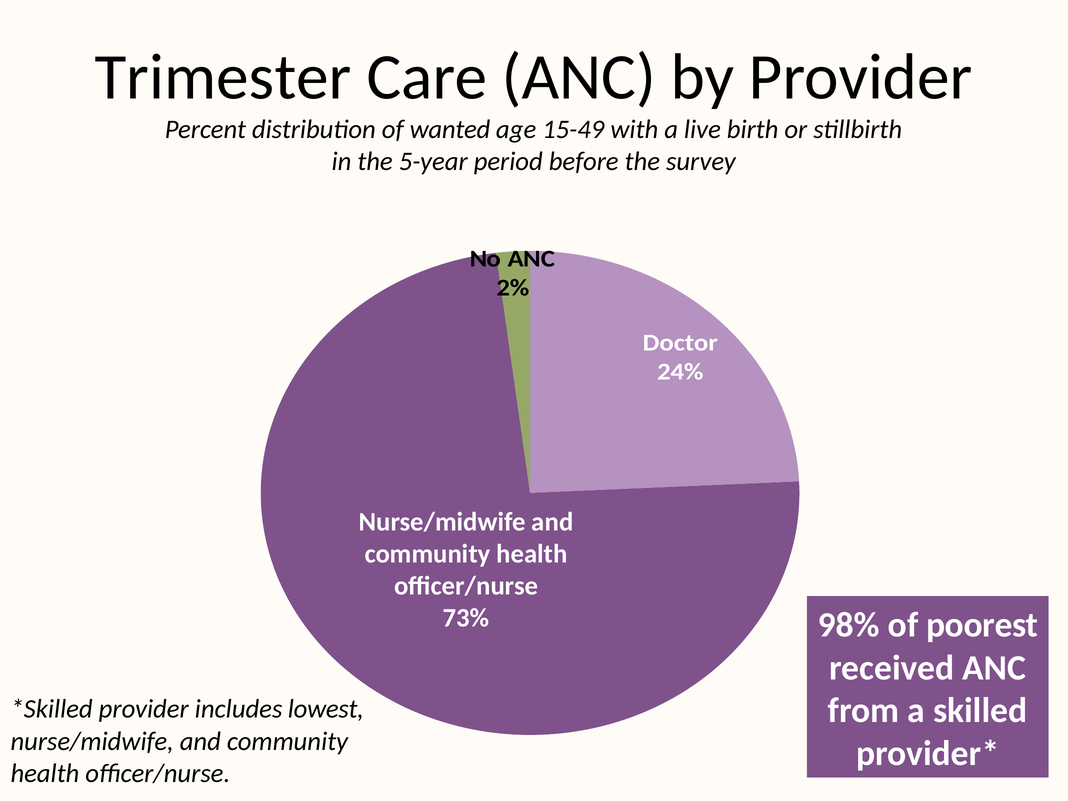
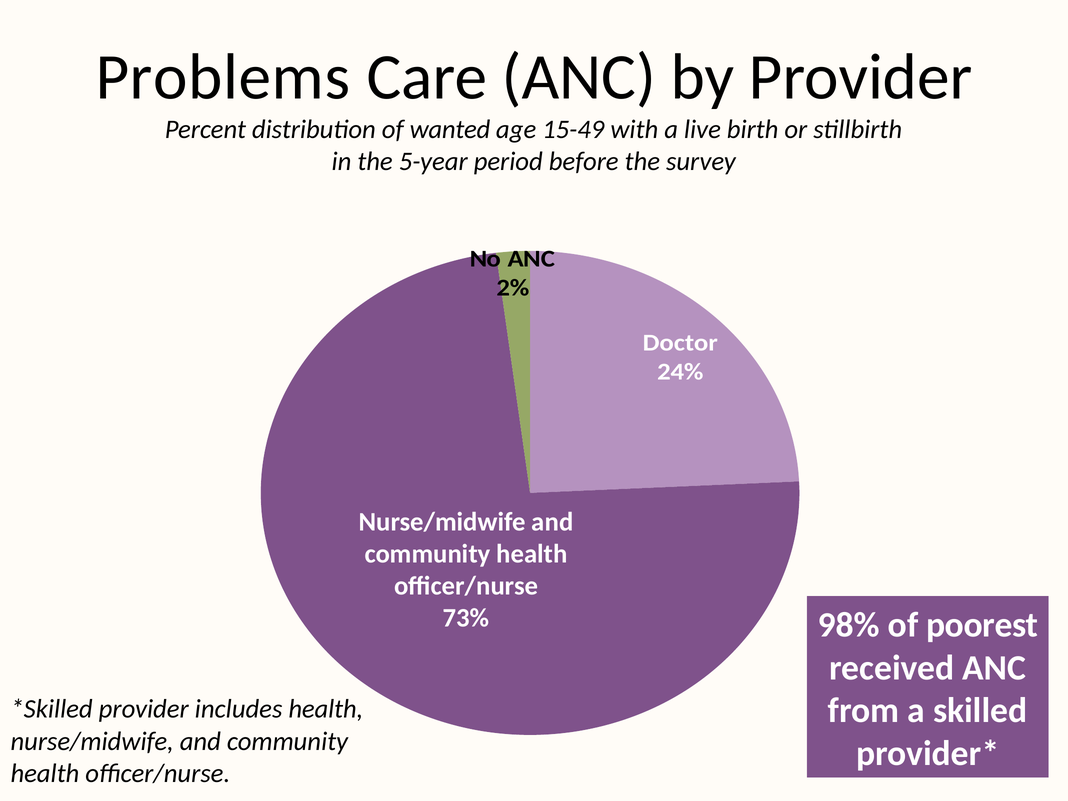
Trimester: Trimester -> Problems (223, 77)
includes lowest: lowest -> health (326, 709)
